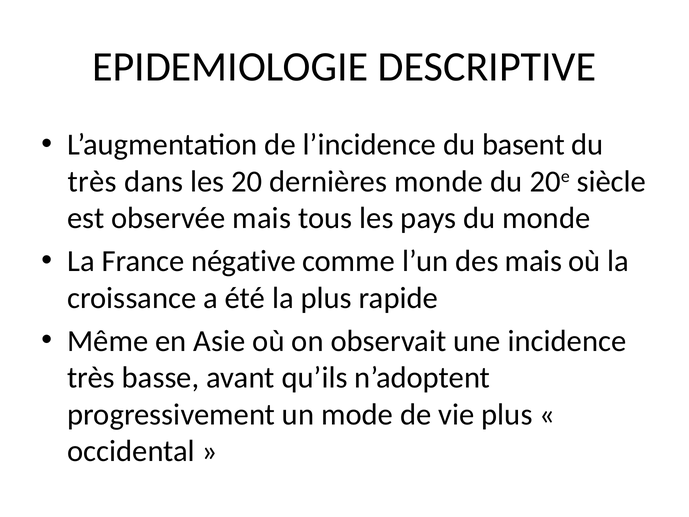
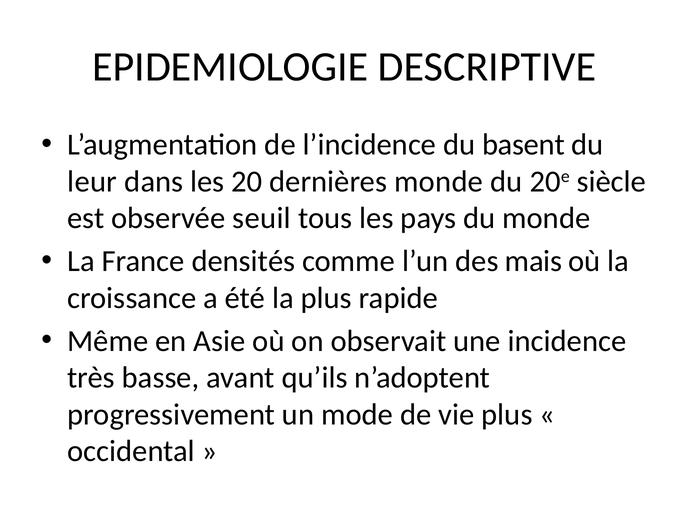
très: très -> leur (92, 181)
observée mais: mais -> seuil (262, 218)
négative: négative -> densités (243, 261)
